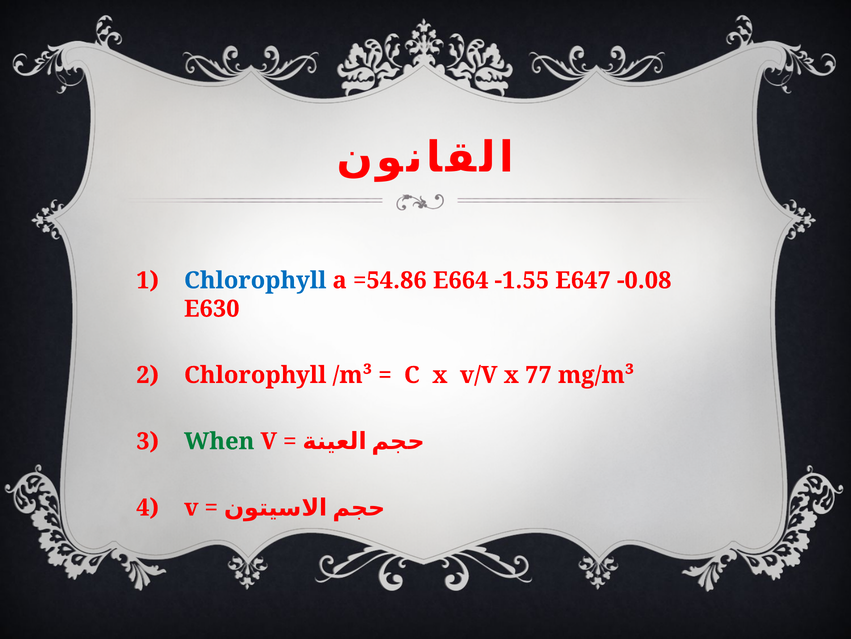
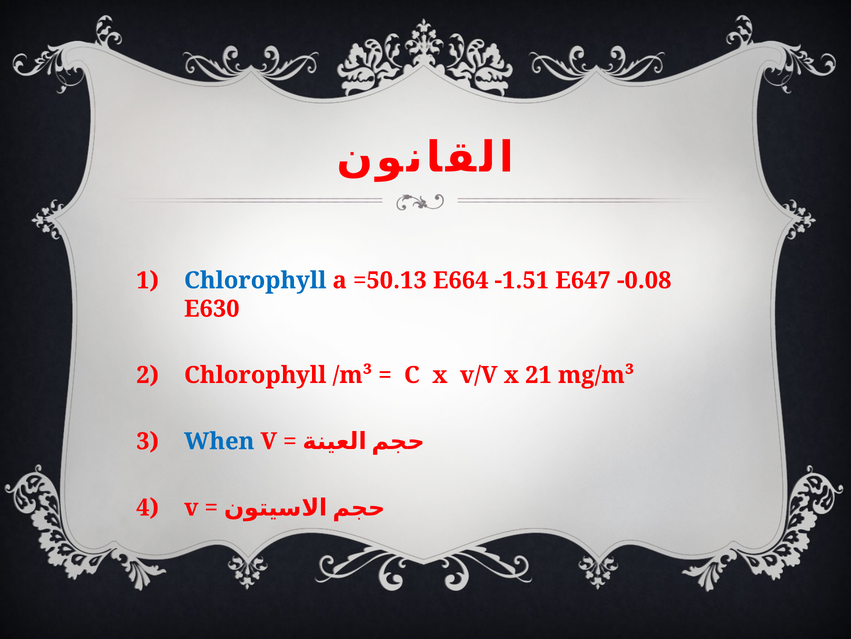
=54.86: =54.86 -> =50.13 (390, 280)
-1.55: -1.55 -> -1.51 (522, 280)
77: 77 -> 21 (538, 375)
When colour: green -> blue (219, 441)
